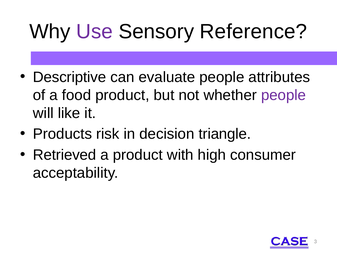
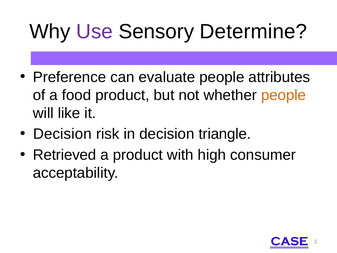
Reference: Reference -> Determine (253, 32)
Descriptive: Descriptive -> Preference (69, 77)
people colour: purple -> orange (284, 95)
Products: Products -> Decision (62, 134)
